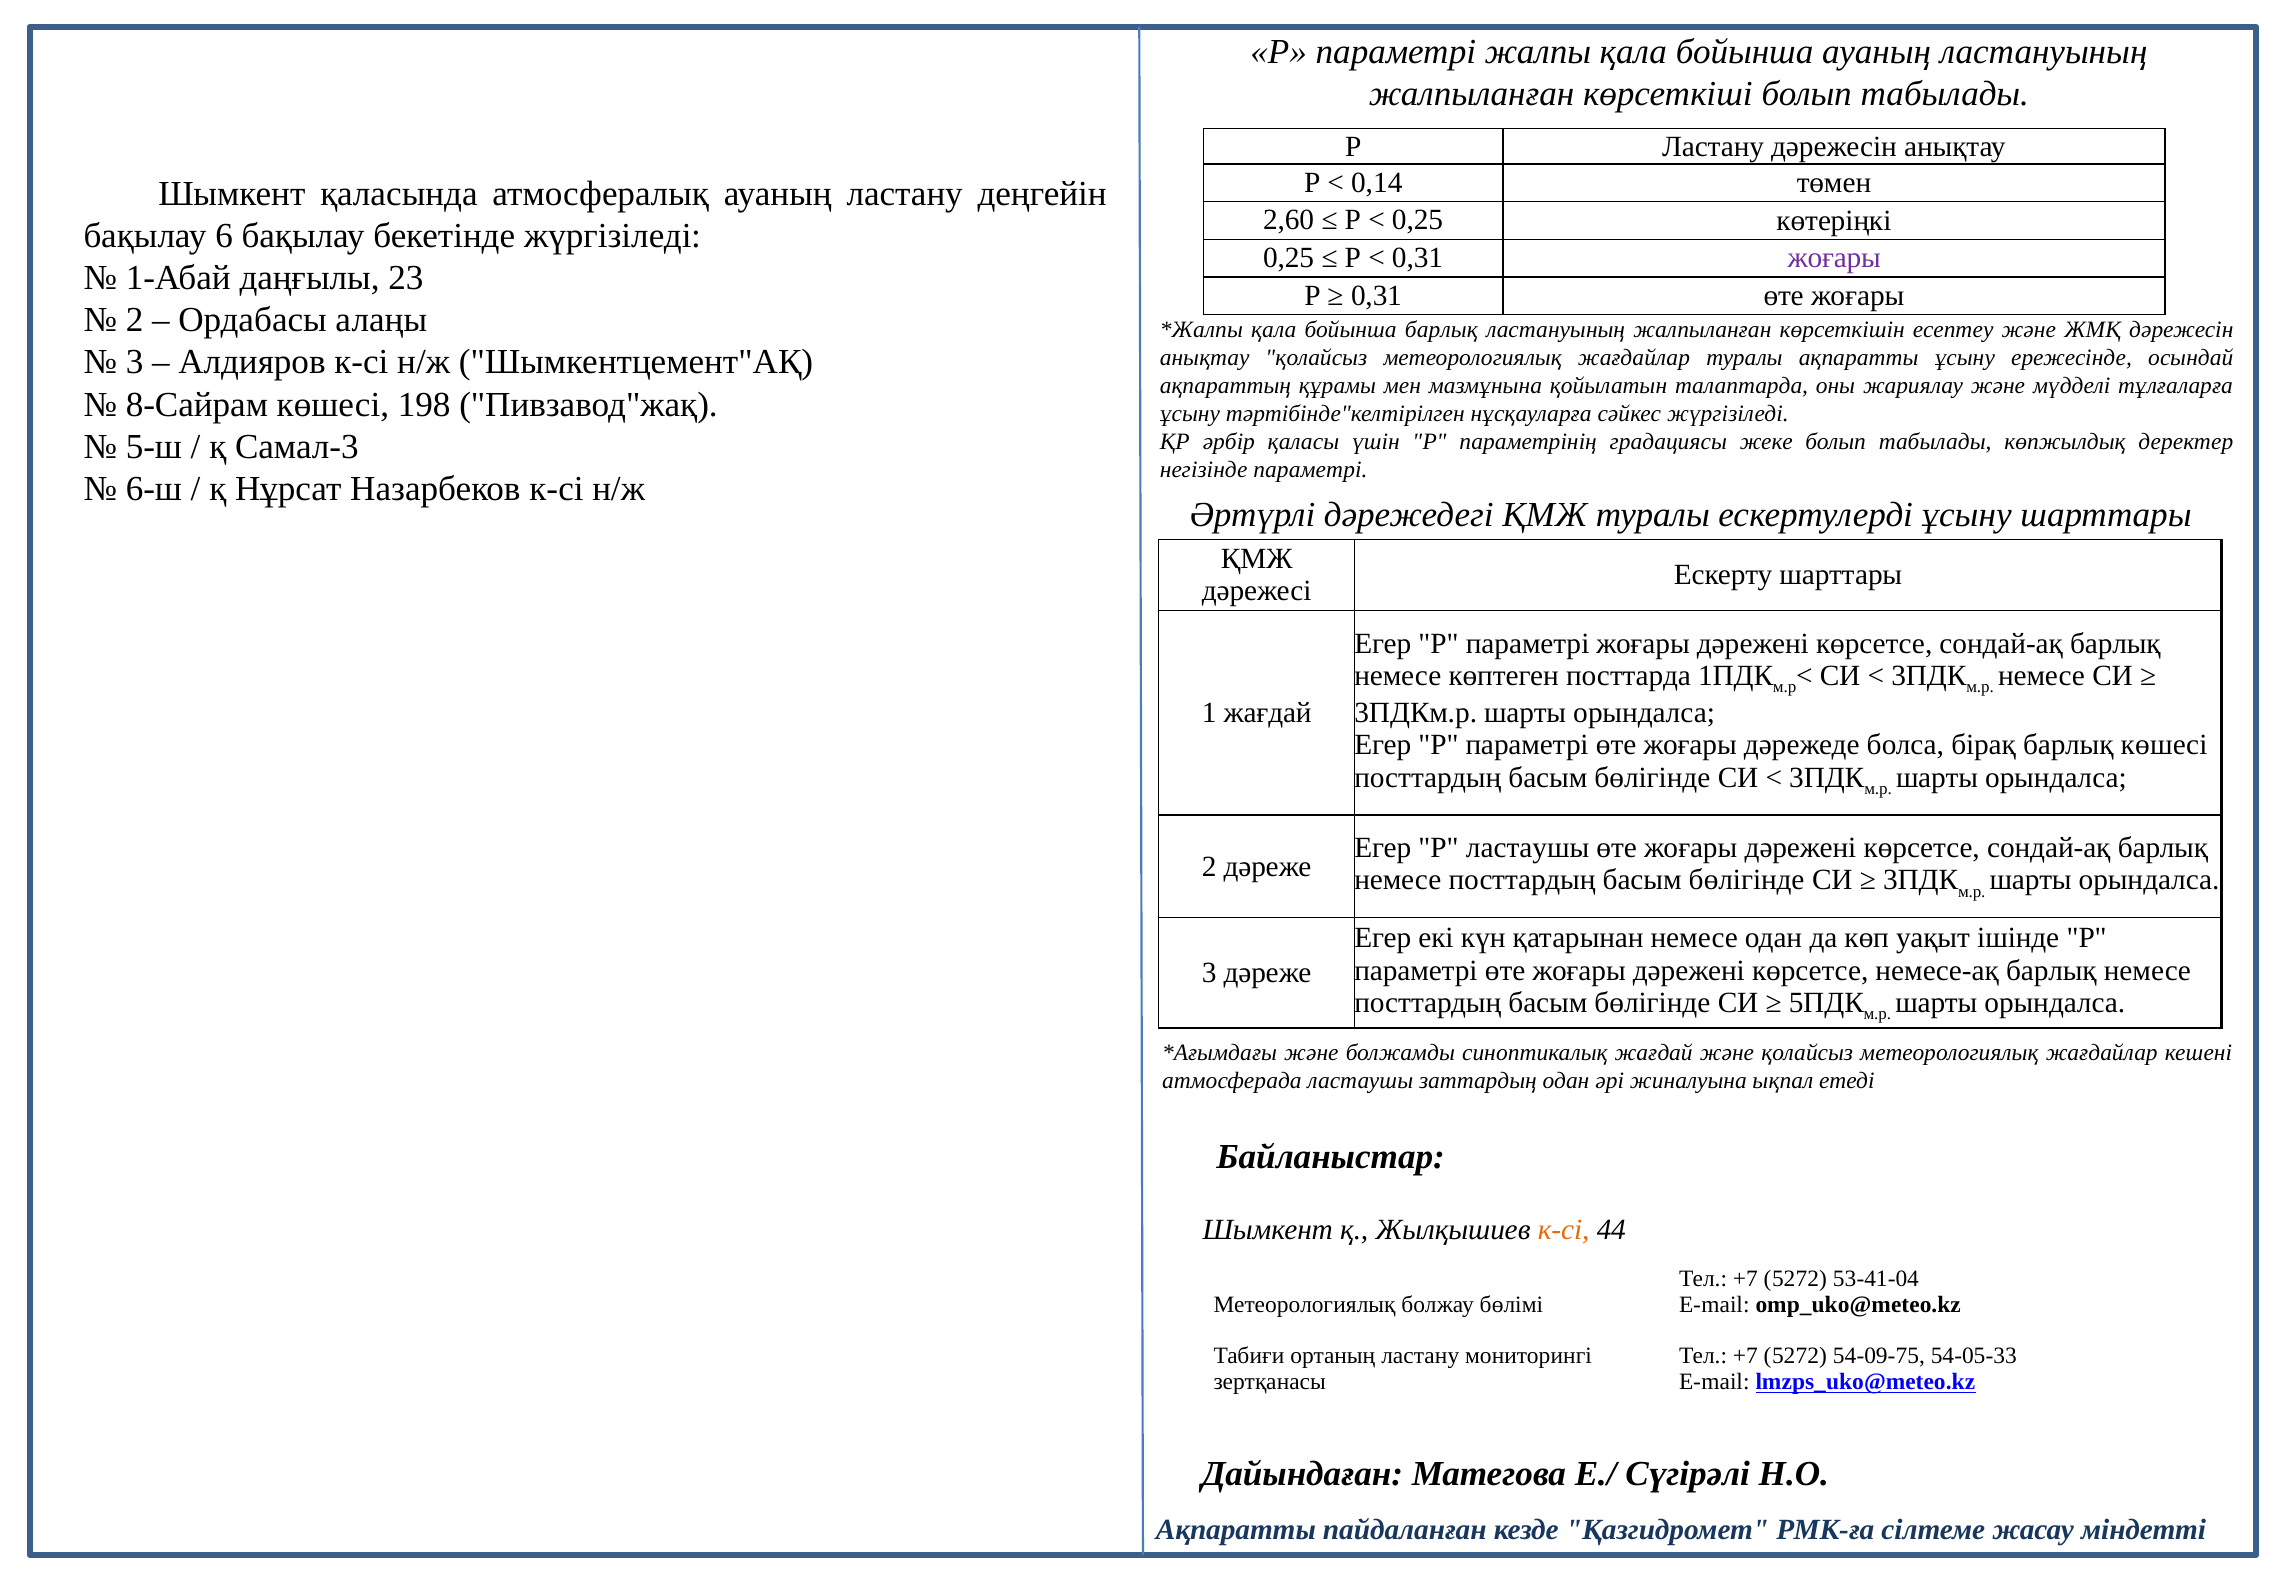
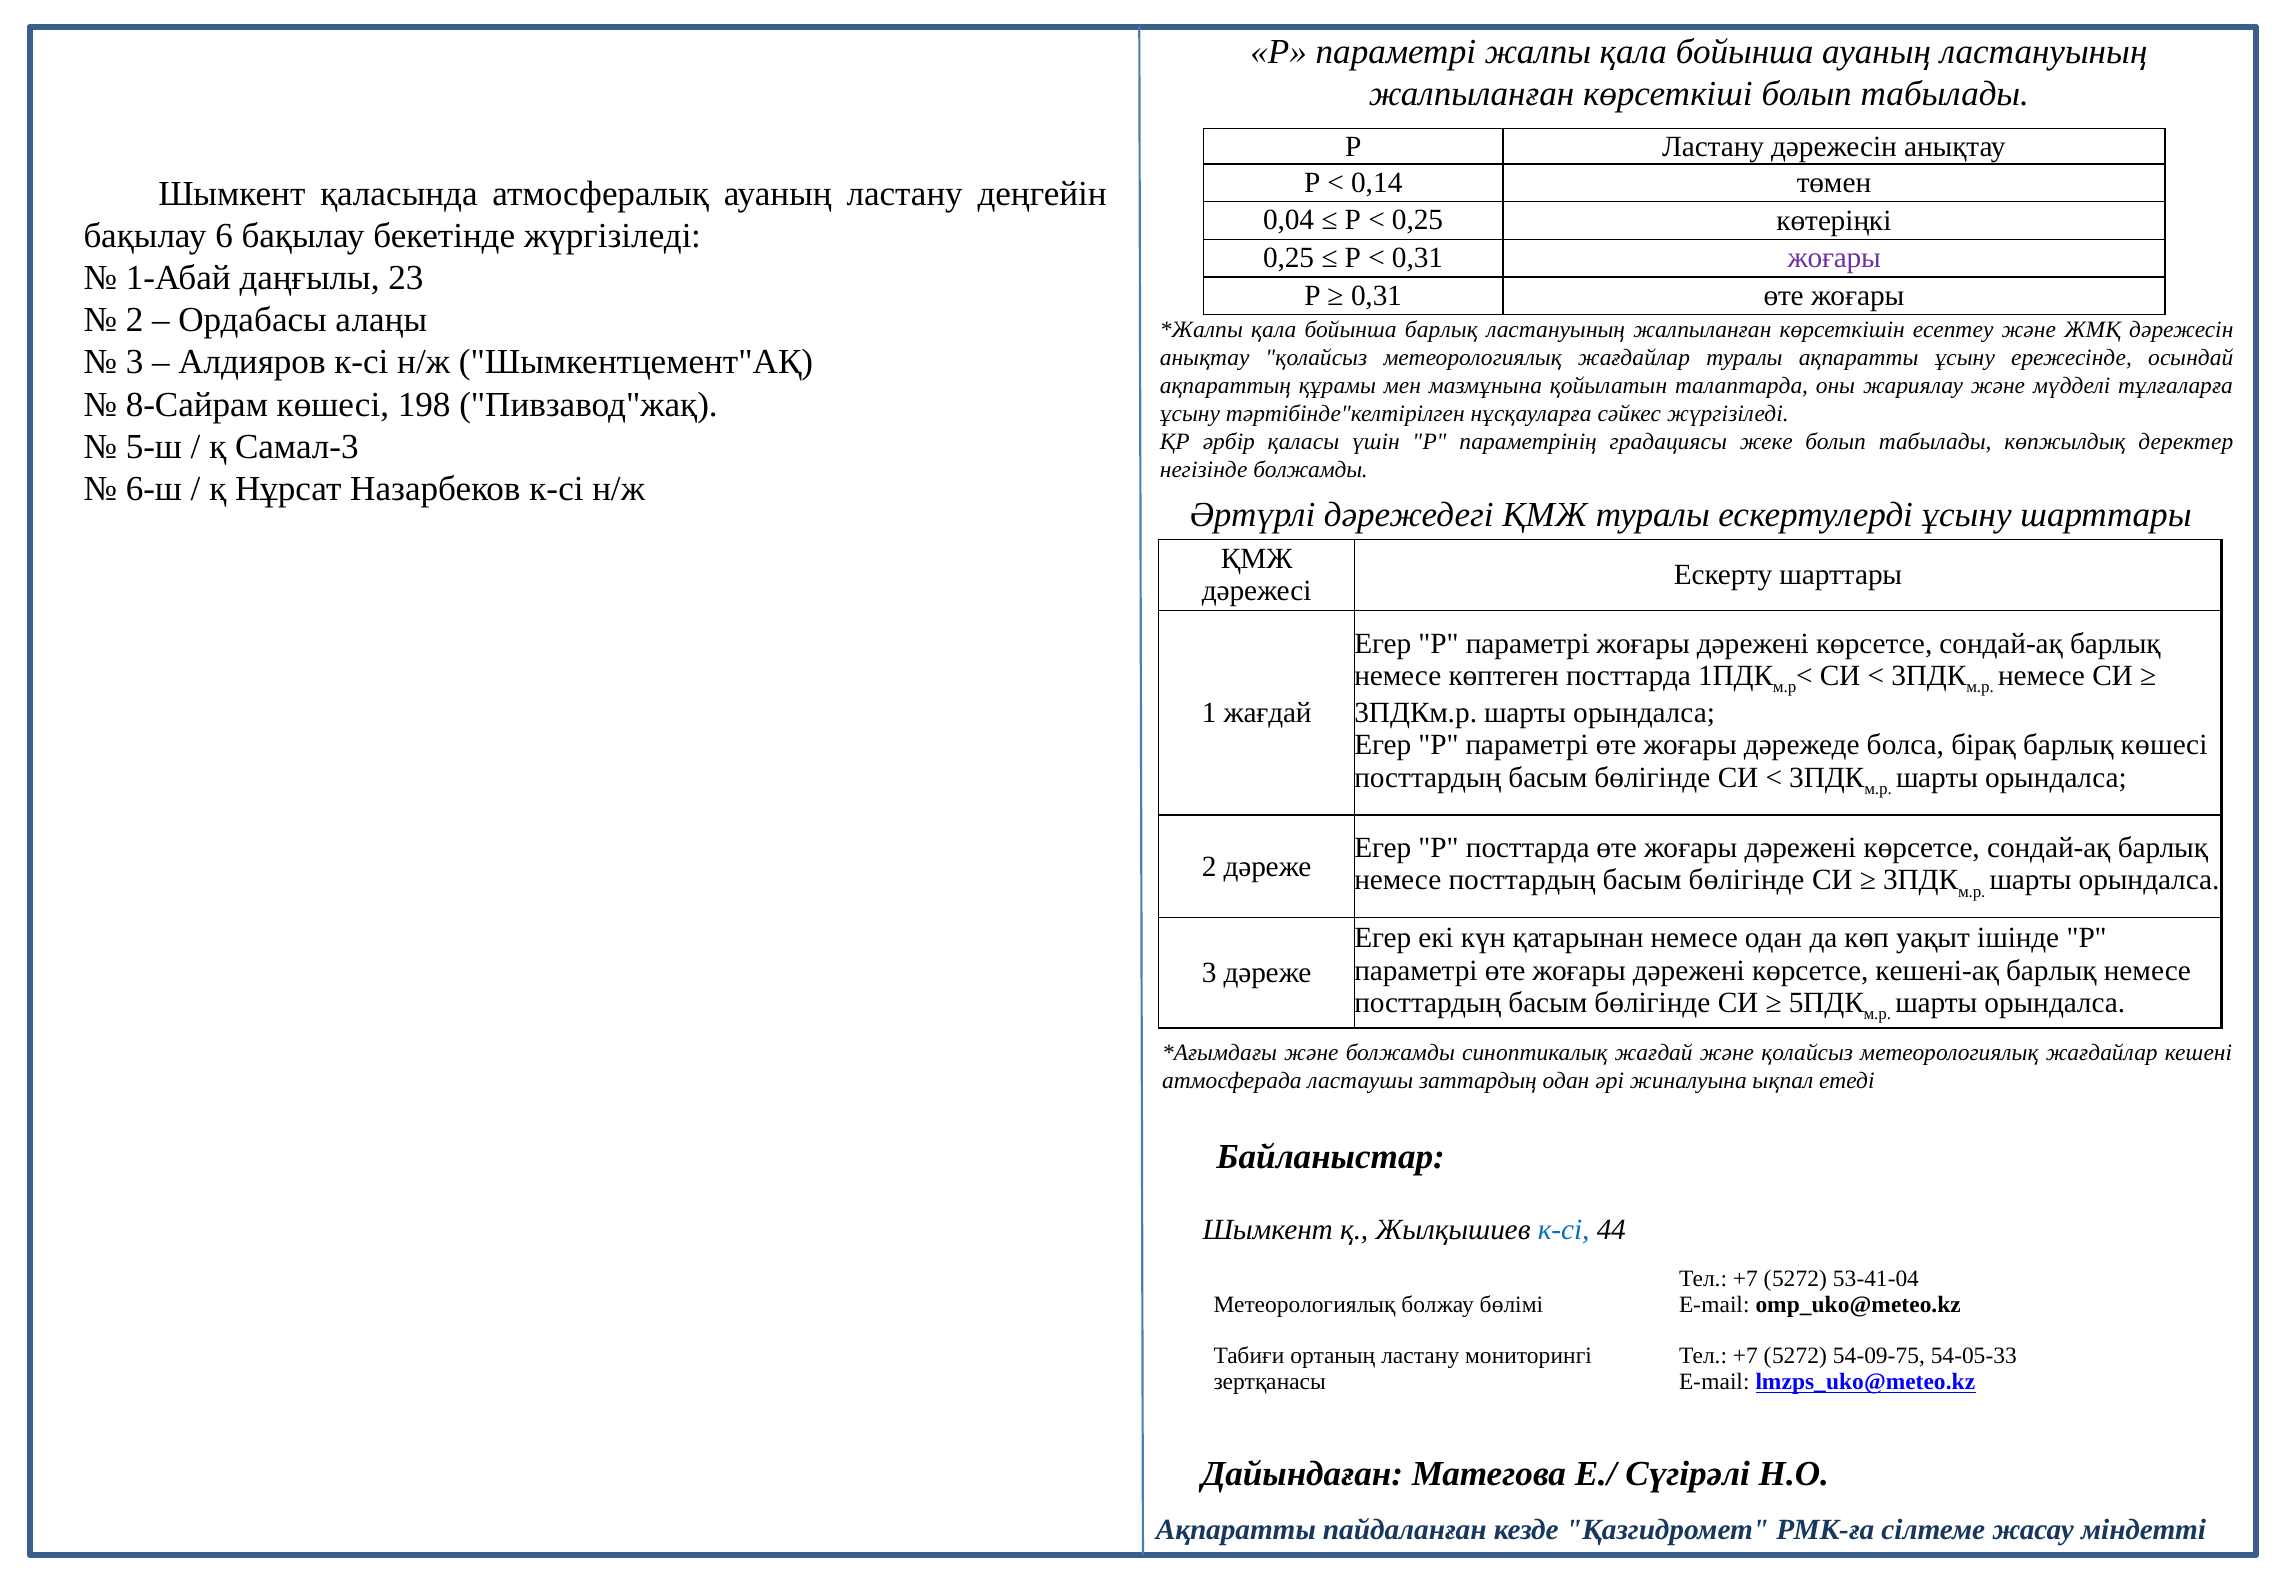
2,60: 2,60 -> 0,04 (1289, 220)
негізінде параметрі: параметрі -> болжамды (1311, 470)
Р ластаушы: ластаушы -> посттарда (1528, 848)
немесе-ақ: немесе-ақ -> кешені-ақ (1937, 971)
к-сі colour: orange -> blue (1564, 1230)
